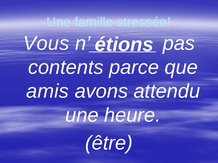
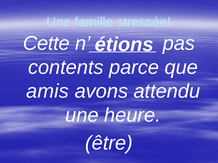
Vous: Vous -> Cette (46, 44)
